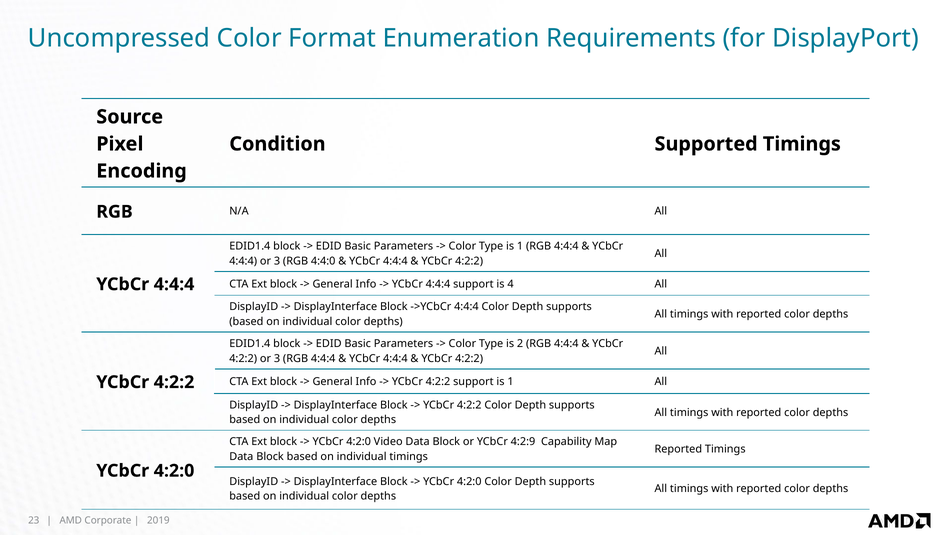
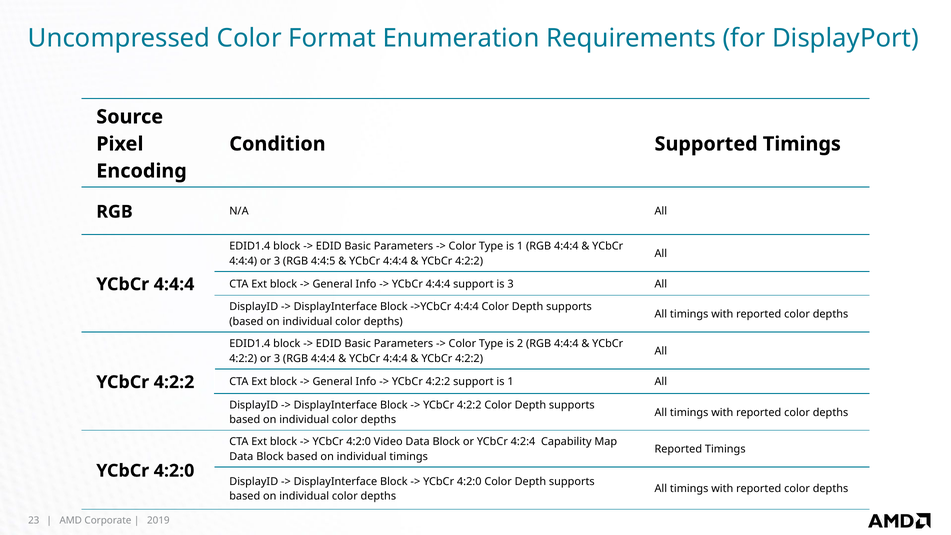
4:4:0: 4:4:0 -> 4:4:5 (323, 261)
is 4: 4 -> 3 (511, 284)
4:2:9: 4:2:9 -> 4:2:4 (523, 442)
